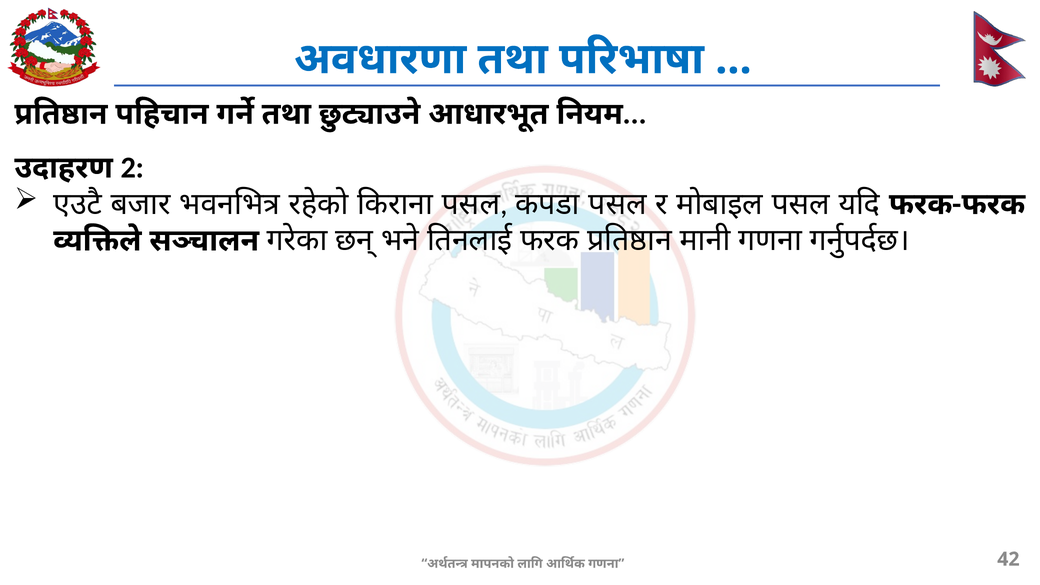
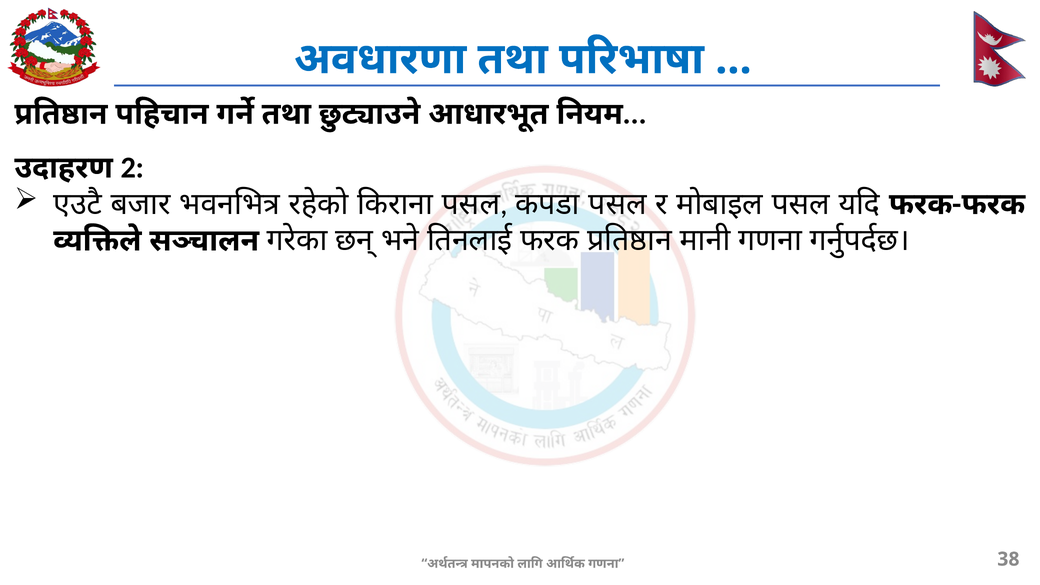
42: 42 -> 38 (1008, 559)
